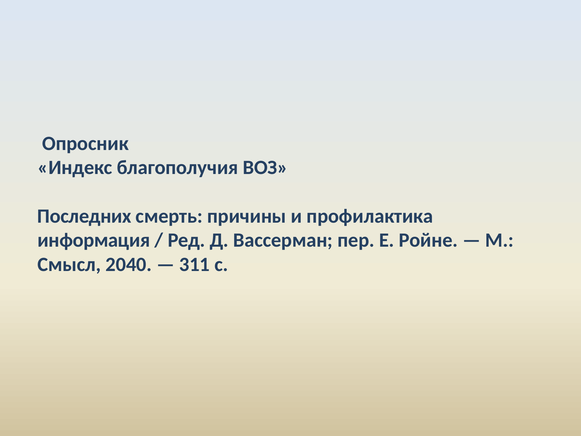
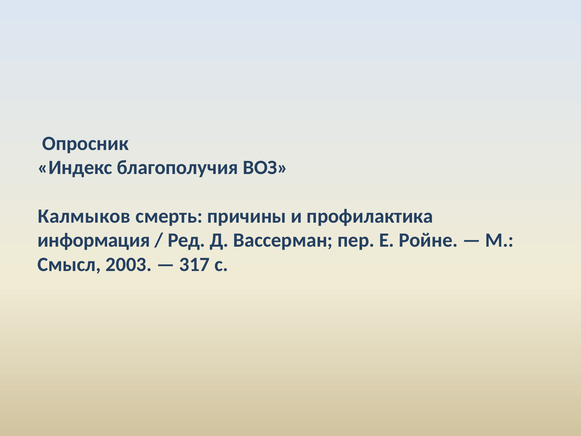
Последних: Последних -> Калмыков (84, 216)
2040: 2040 -> 2003 (129, 264)
311: 311 -> 317 (195, 264)
